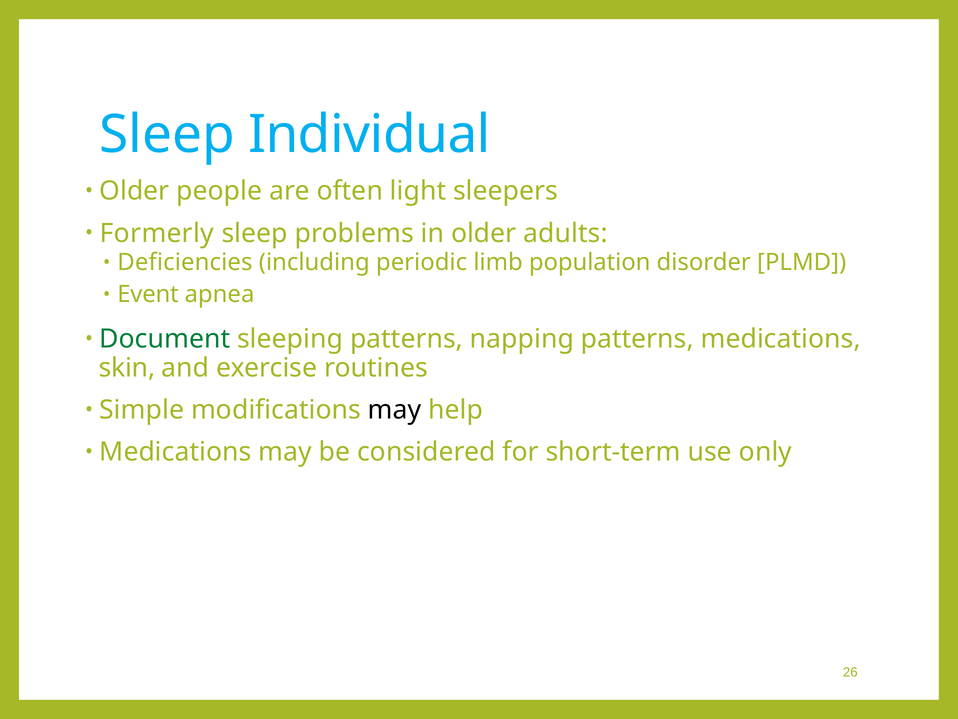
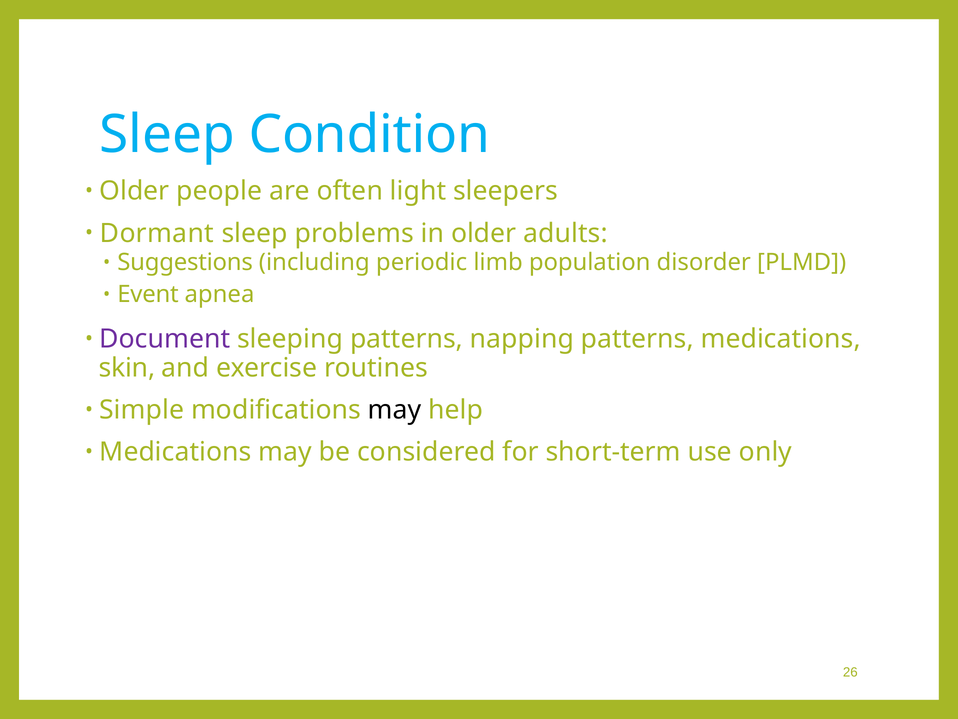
Individual: Individual -> Condition (369, 135)
Formerly: Formerly -> Dormant (157, 233)
Deficiencies: Deficiencies -> Suggestions (185, 262)
Document colour: green -> purple (165, 339)
